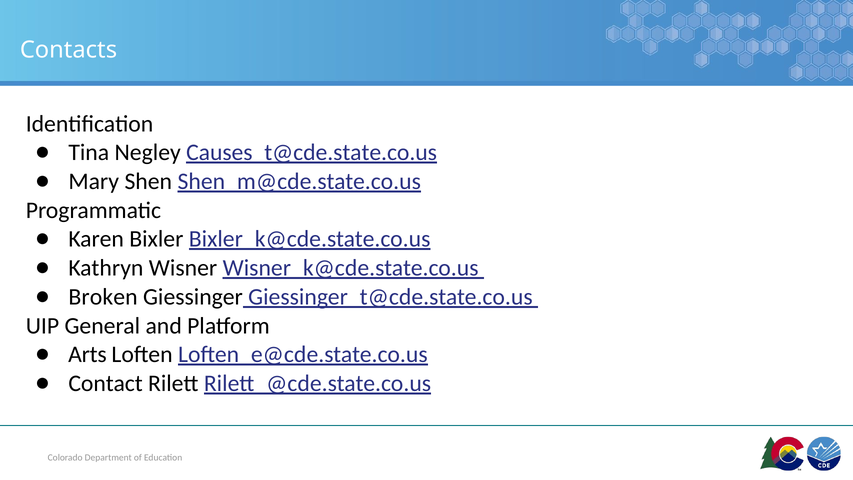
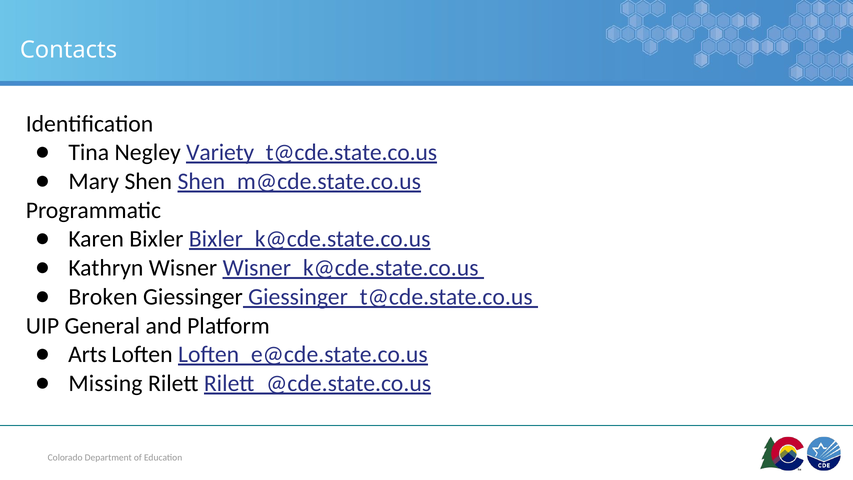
Causes_t@cde.state.co.us: Causes_t@cde.state.co.us -> Variety_t@cde.state.co.us (312, 152)
Contact: Contact -> Missing (105, 383)
